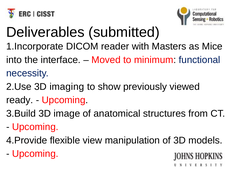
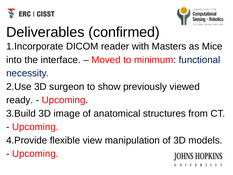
submitted: submitted -> confirmed (124, 32)
imaging: imaging -> surgeon (67, 87)
